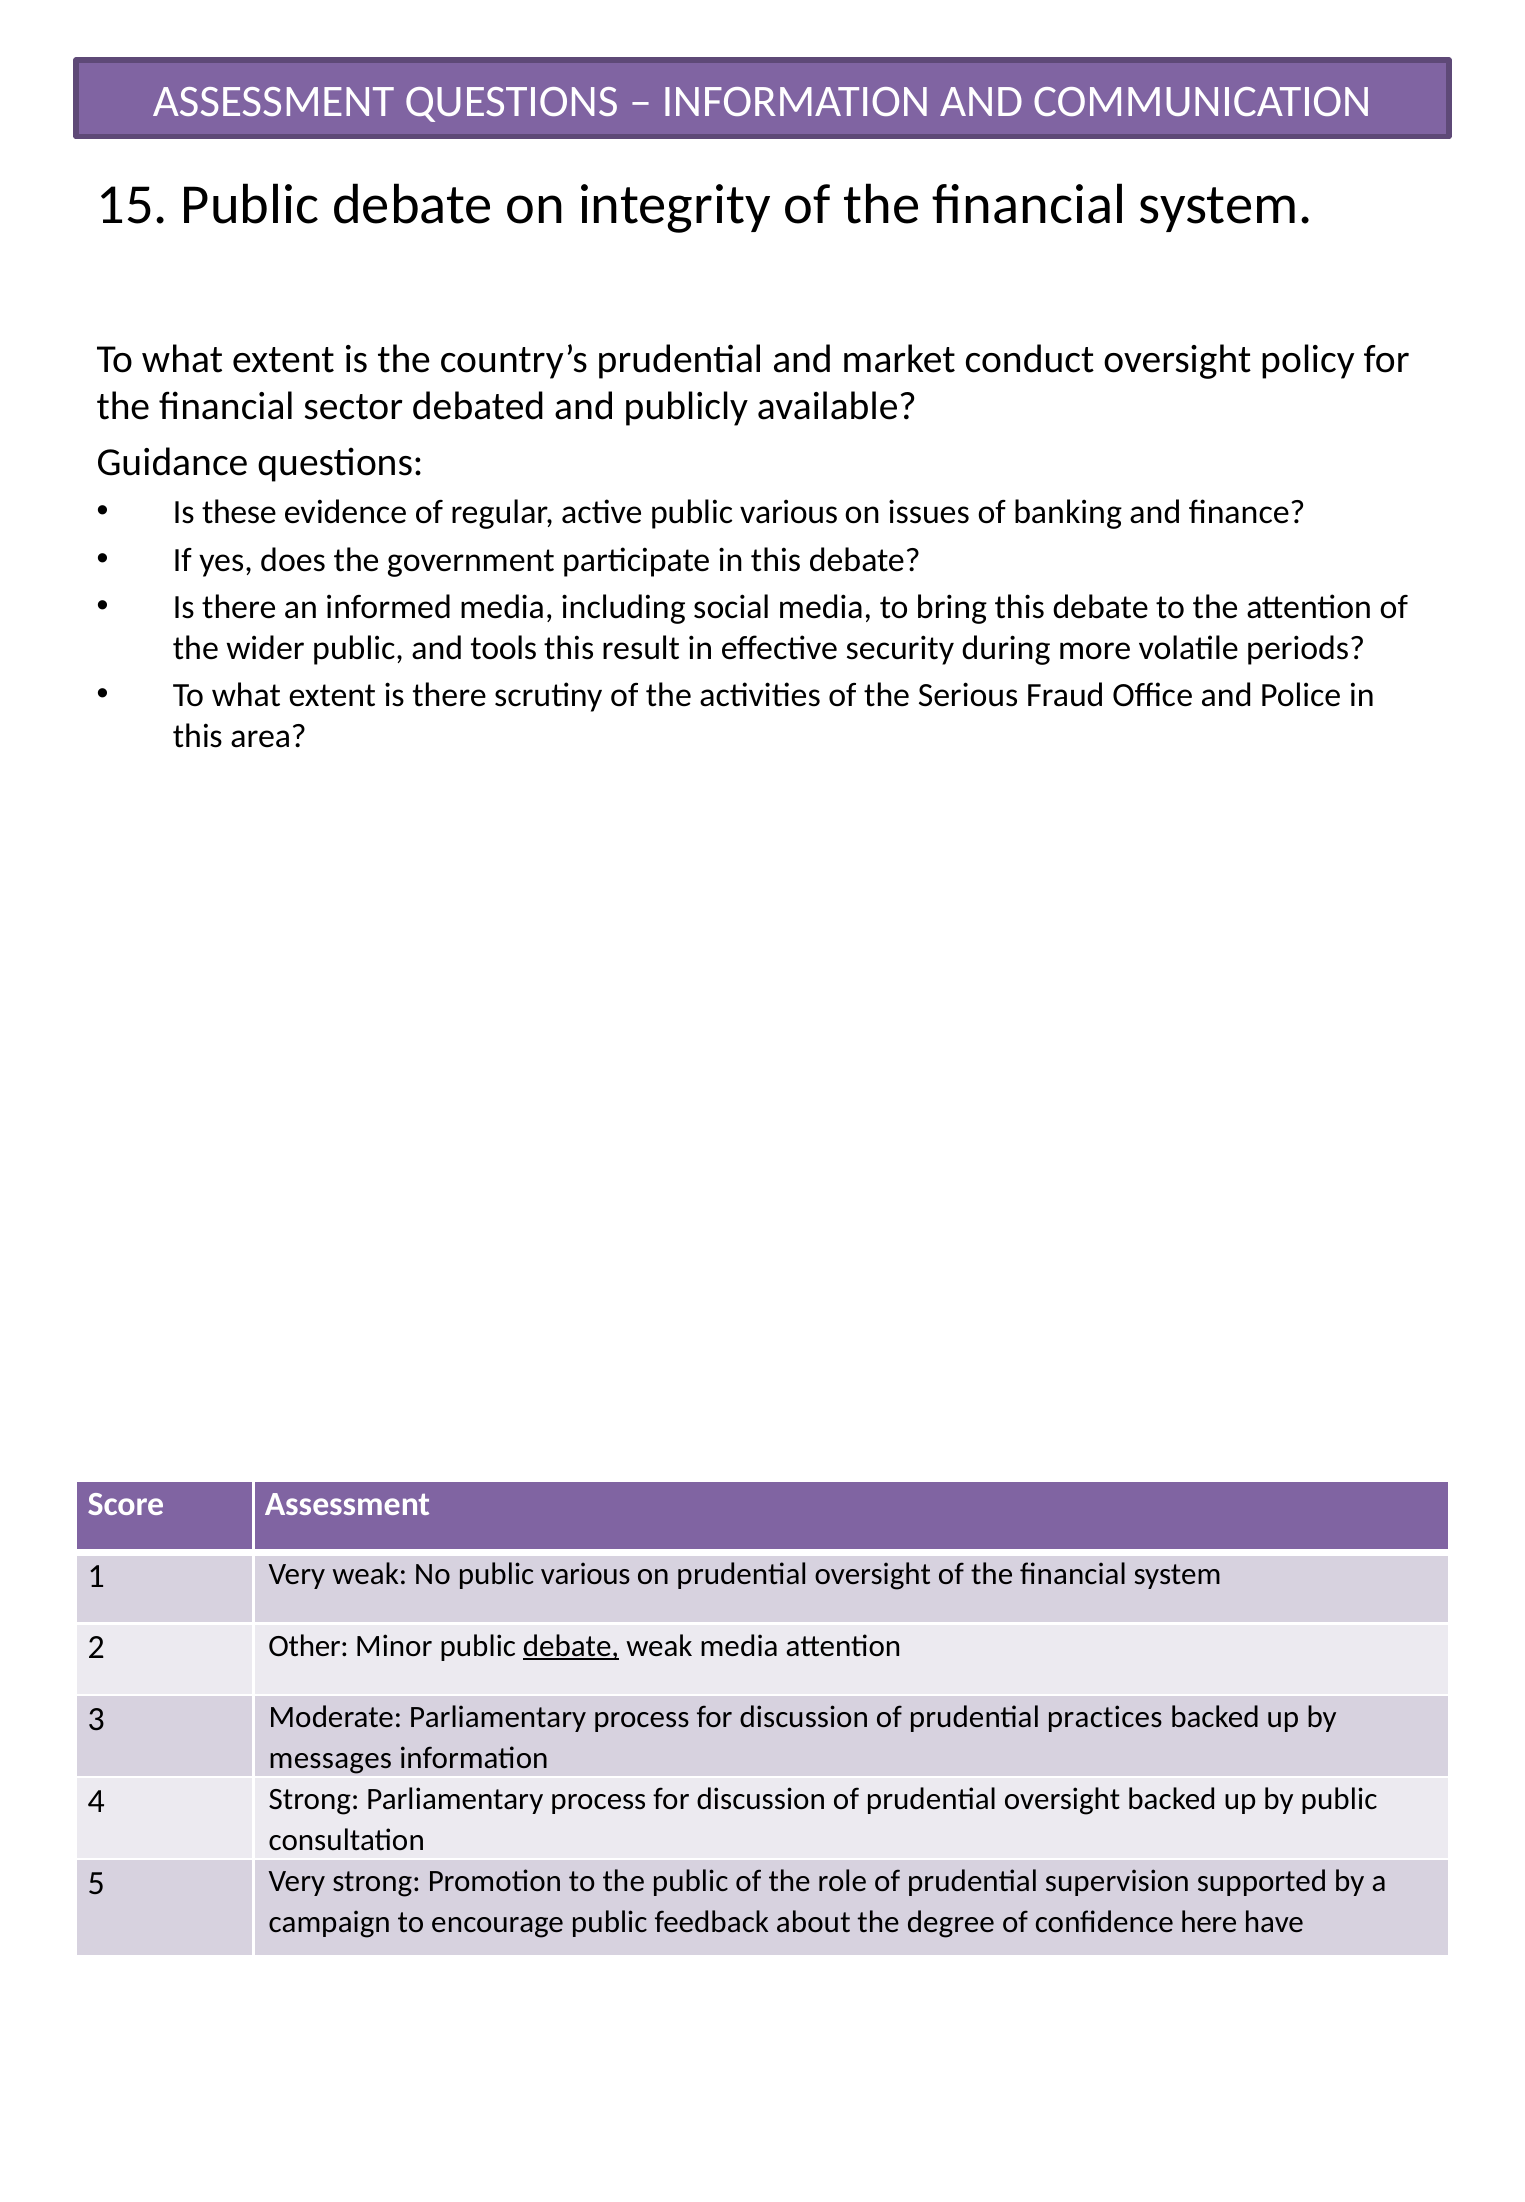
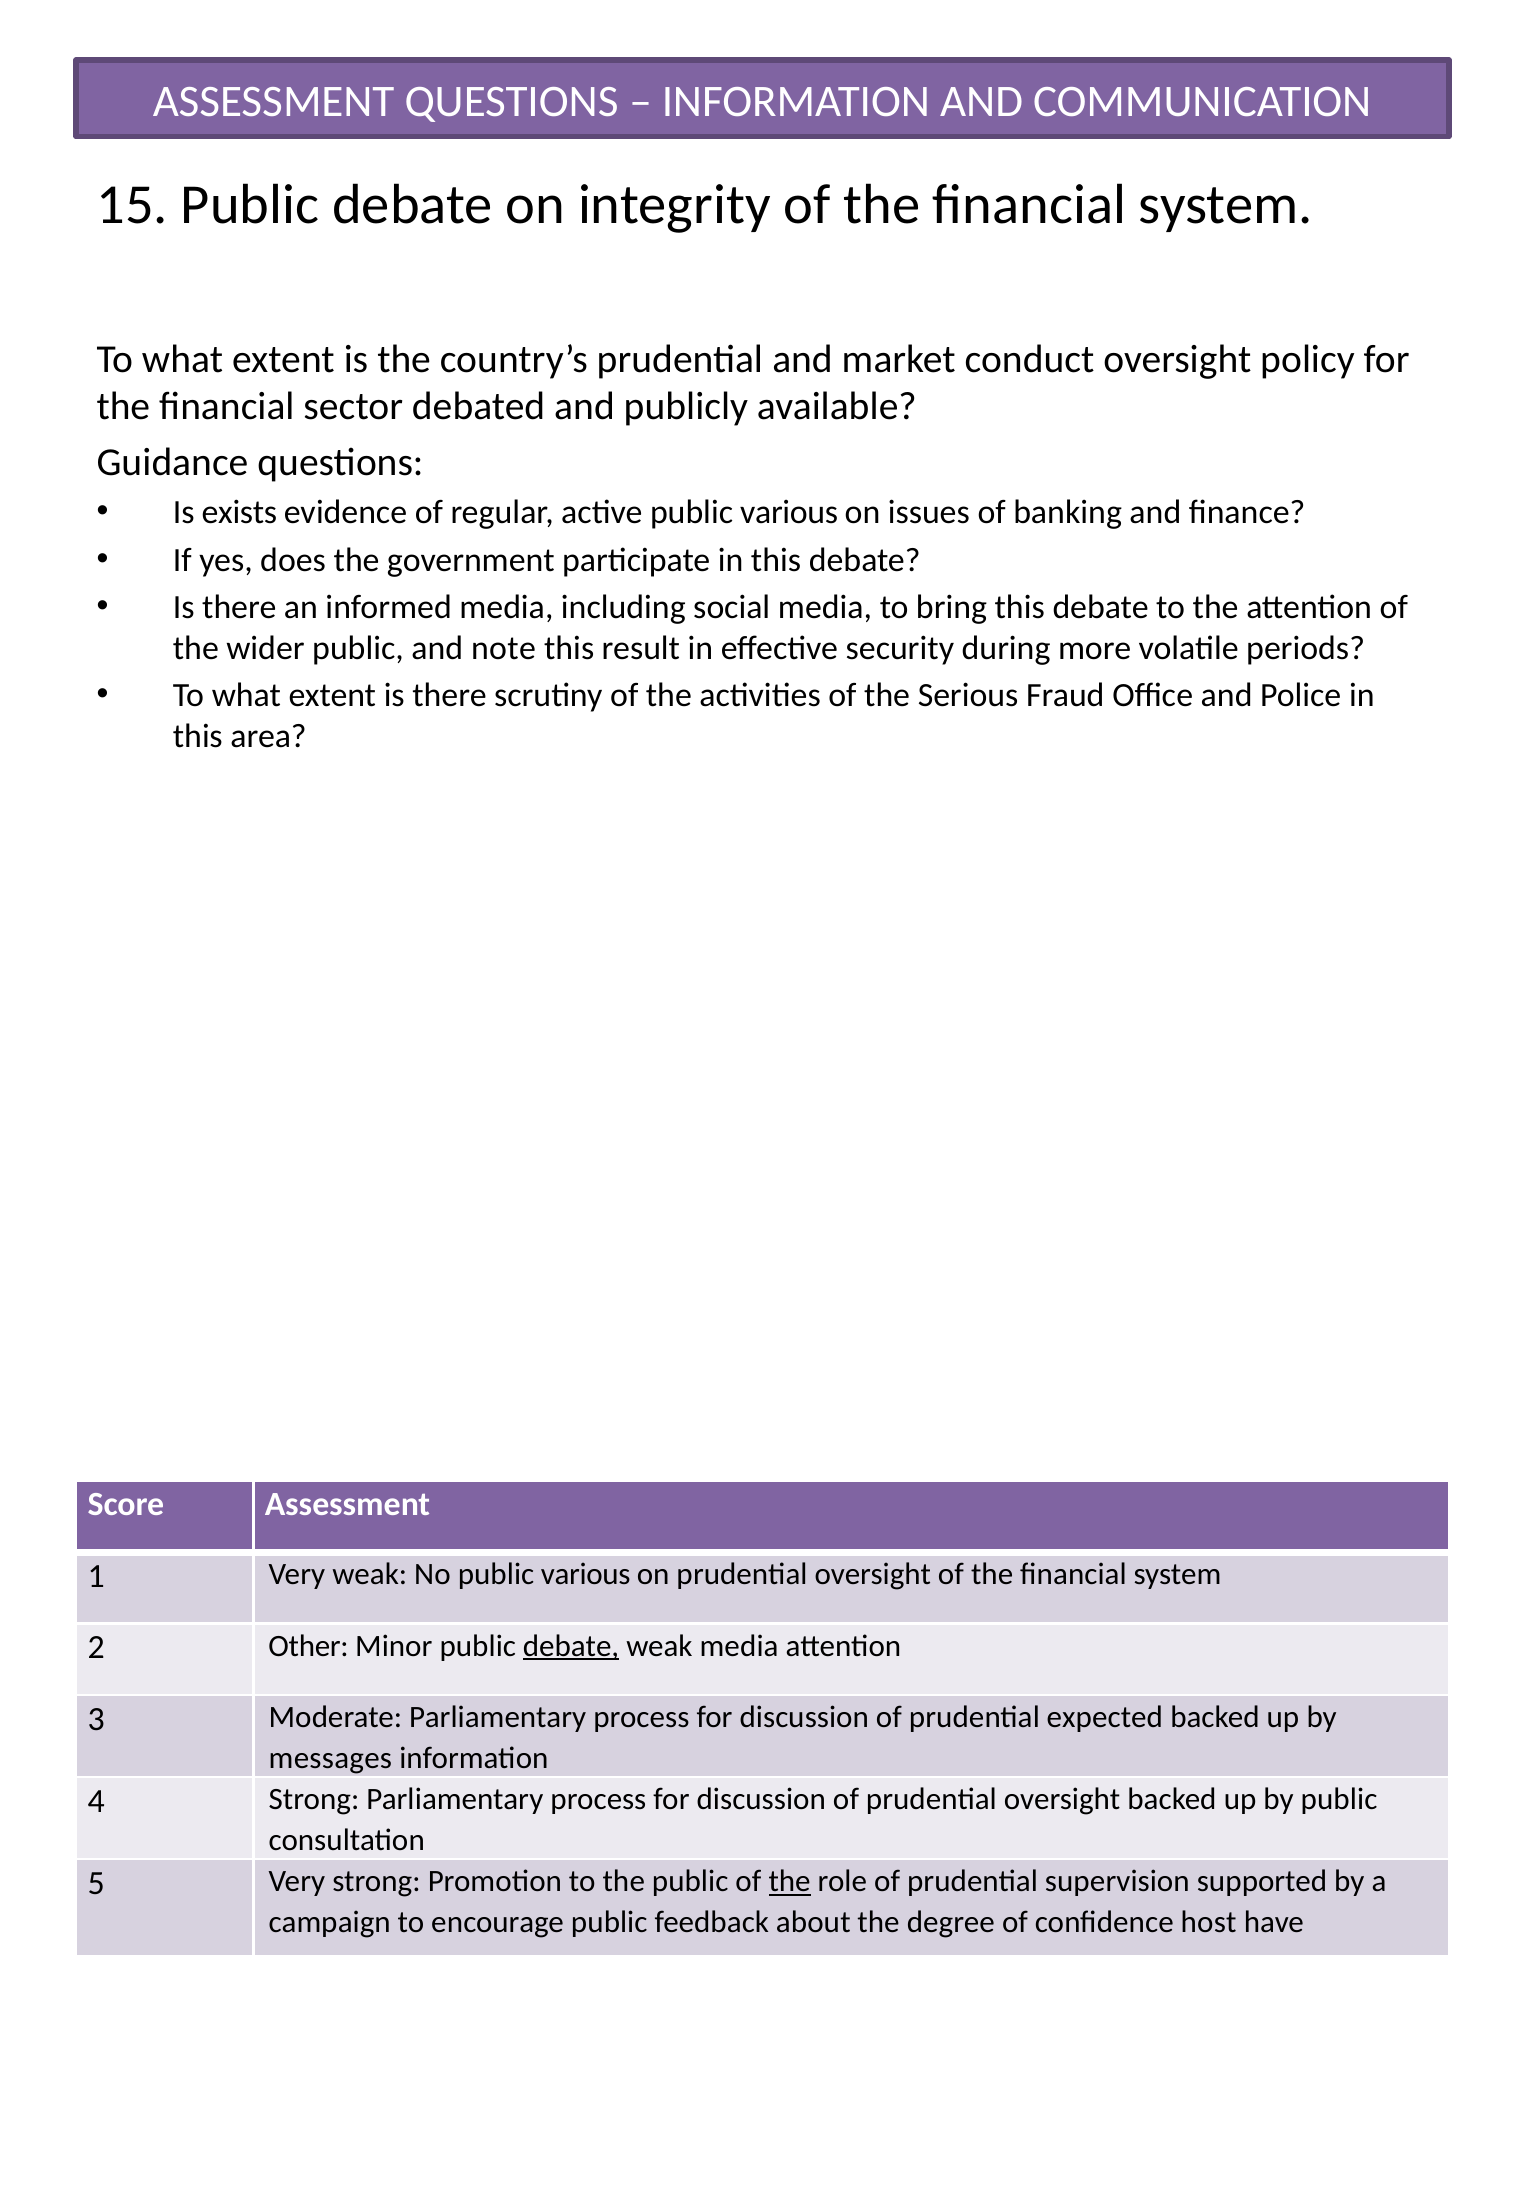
these: these -> exists (239, 513)
tools: tools -> note (503, 648)
practices: practices -> expected (1105, 1718)
the underline: none -> present (790, 1882)
here: here -> host (1209, 1923)
